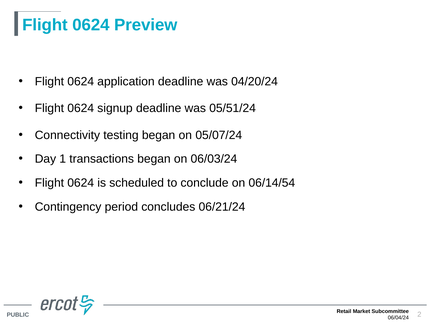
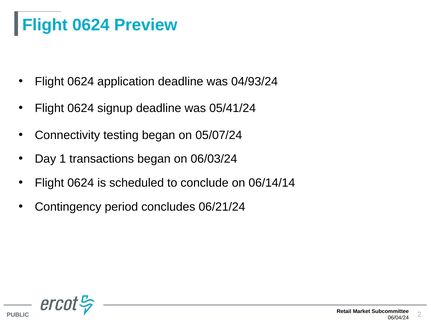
04/20/24: 04/20/24 -> 04/93/24 (255, 82)
05/51/24: 05/51/24 -> 05/41/24 (233, 108)
06/14/54: 06/14/54 -> 06/14/14 (272, 183)
